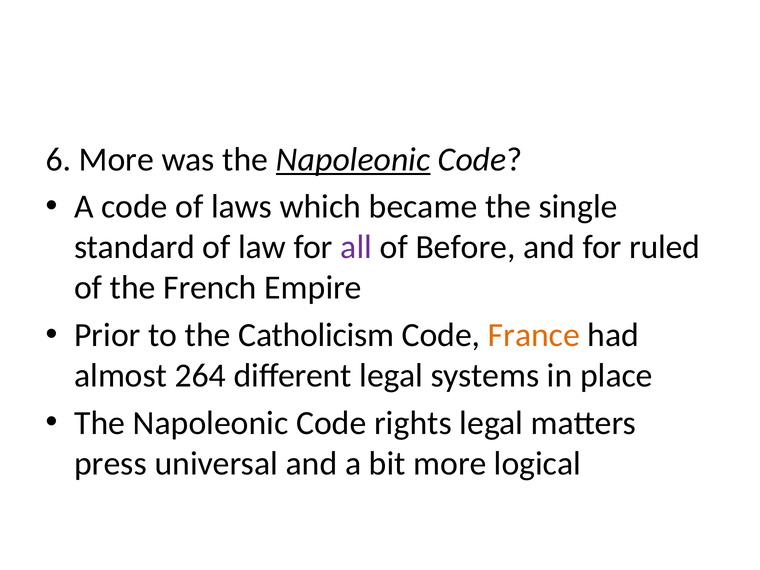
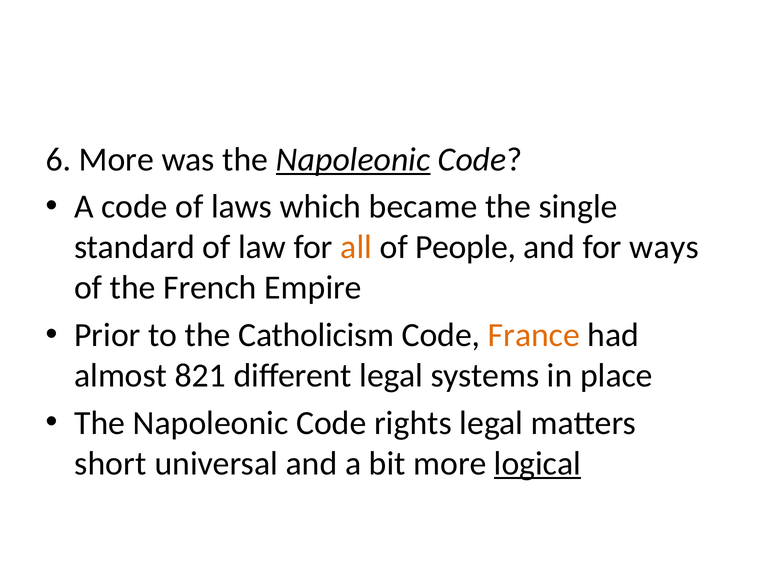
all colour: purple -> orange (356, 247)
Before: Before -> People (466, 247)
ruled: ruled -> ways (664, 247)
264: 264 -> 821 (200, 376)
press: press -> short (110, 464)
logical underline: none -> present (538, 464)
